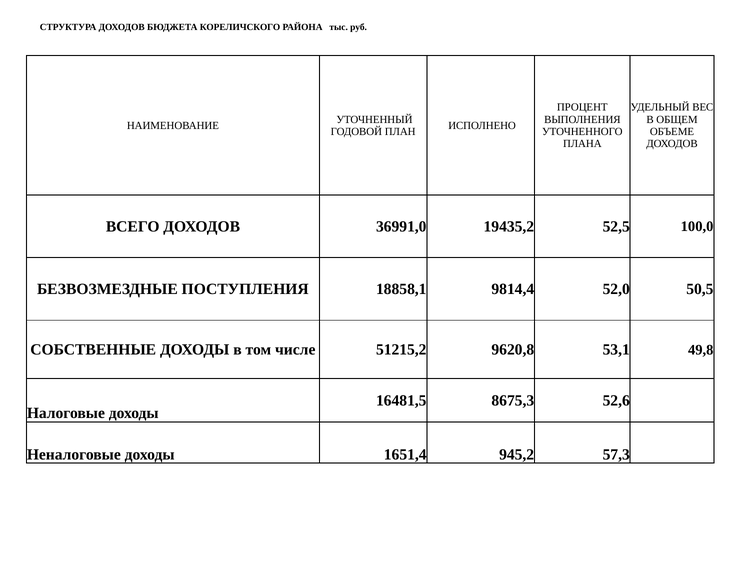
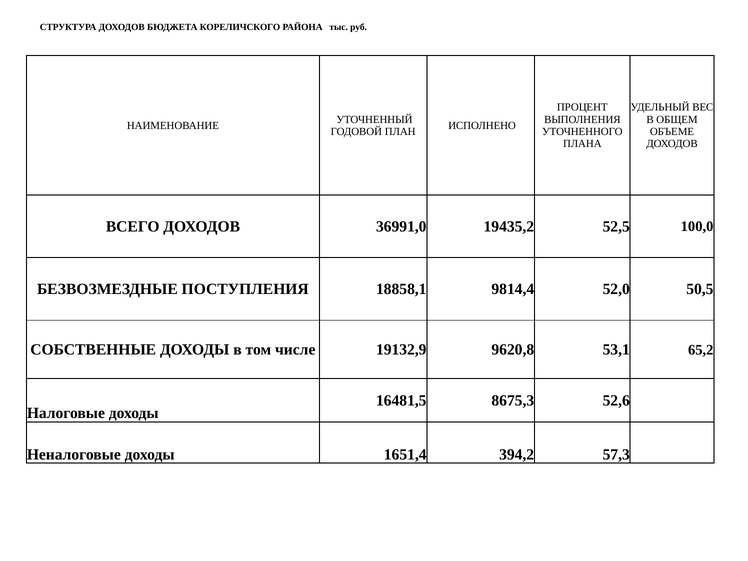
51215,2: 51215,2 -> 19132,9 (401, 350)
49,8: 49,8 -> 65,2 (701, 350)
945,2: 945,2 -> 394,2 (517, 455)
